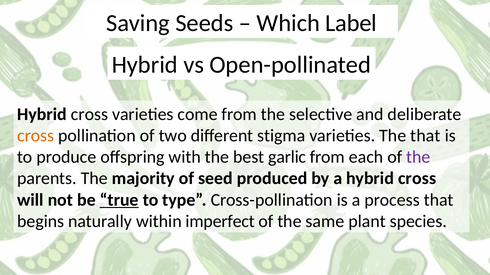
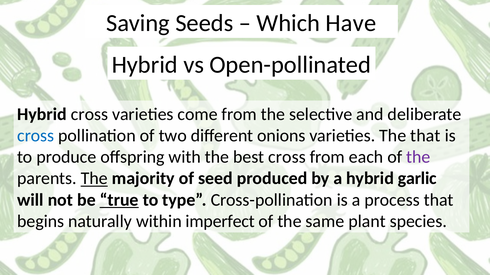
Label: Label -> Have (351, 23)
cross colour: orange -> blue (36, 136)
stigma: stigma -> onions (281, 136)
best garlic: garlic -> cross (287, 157)
The underline: none -> present (94, 179)
a hybrid cross: cross -> garlic (417, 179)
